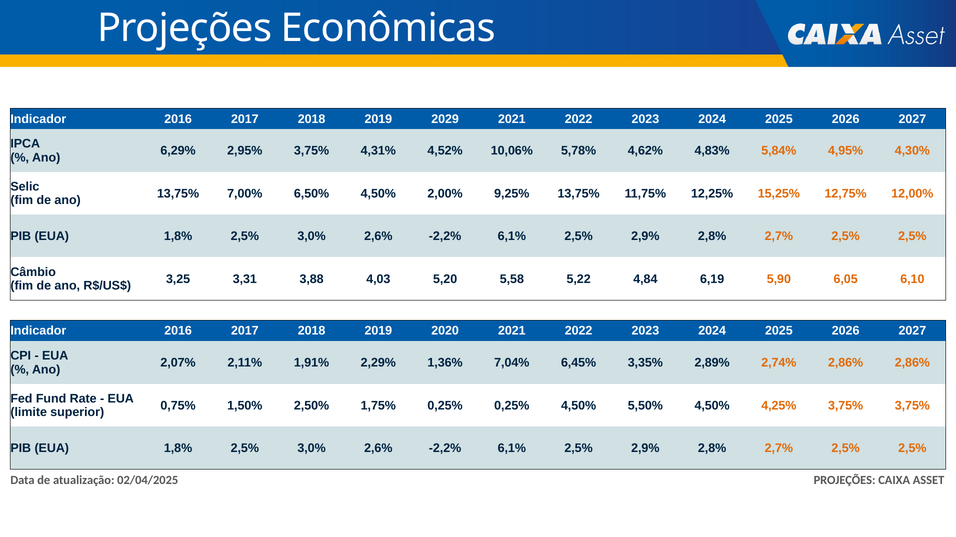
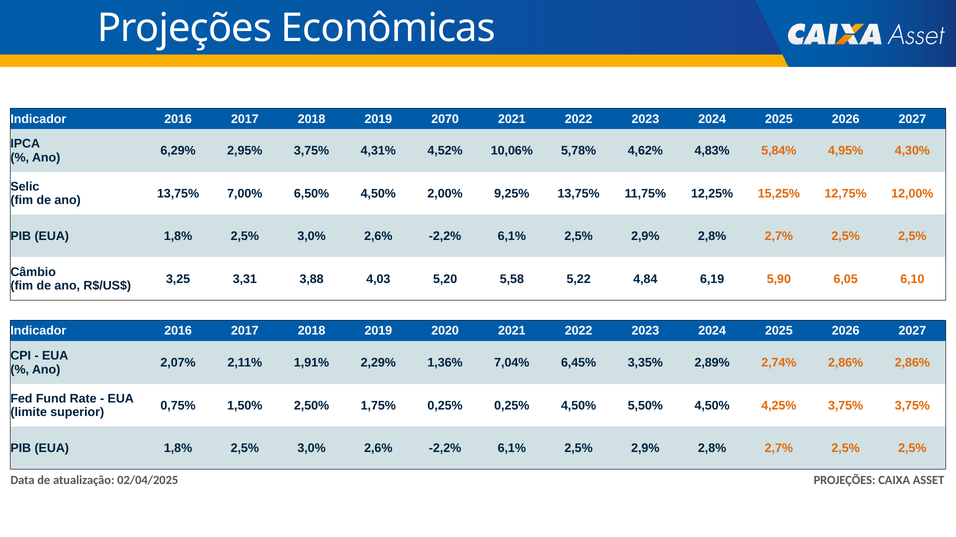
2029: 2029 -> 2070 (445, 119)
